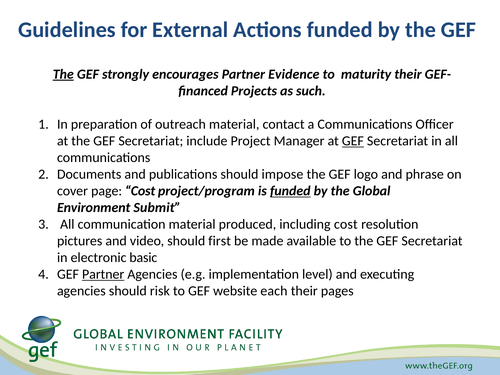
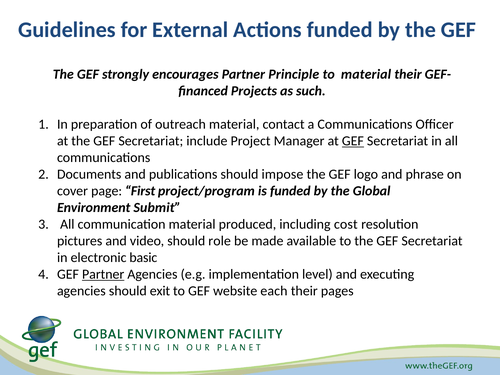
The underline: present -> none (63, 74)
Evidence: Evidence -> Principle (294, 74)
to maturity: maturity -> material (366, 74)
page Cost: Cost -> First (140, 191)
funded underline: present -> none (290, 191)
first: first -> role (220, 241)
risk: risk -> exit (160, 291)
